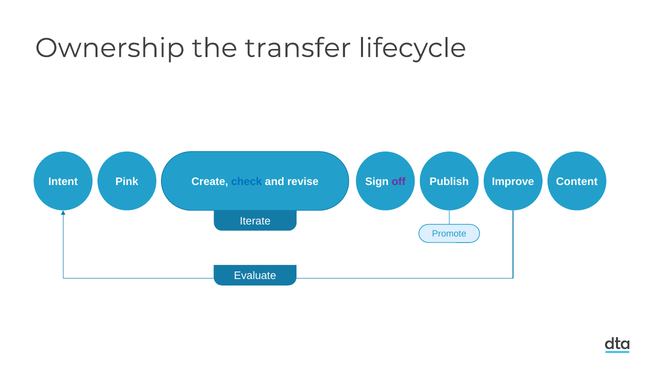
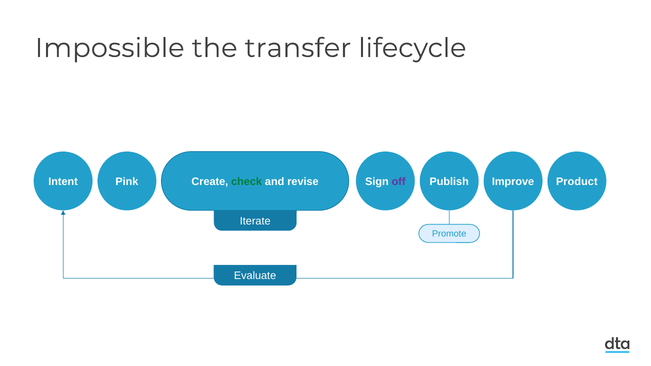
Ownership: Ownership -> Impossible (110, 48)
check colour: blue -> green (247, 182)
Content: Content -> Product (577, 182)
